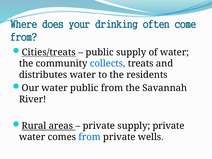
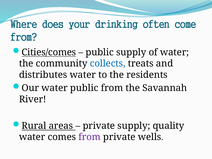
Cities/treats: Cities/treats -> Cities/comes (49, 52)
supply private: private -> quality (168, 126)
from colour: blue -> purple (90, 137)
